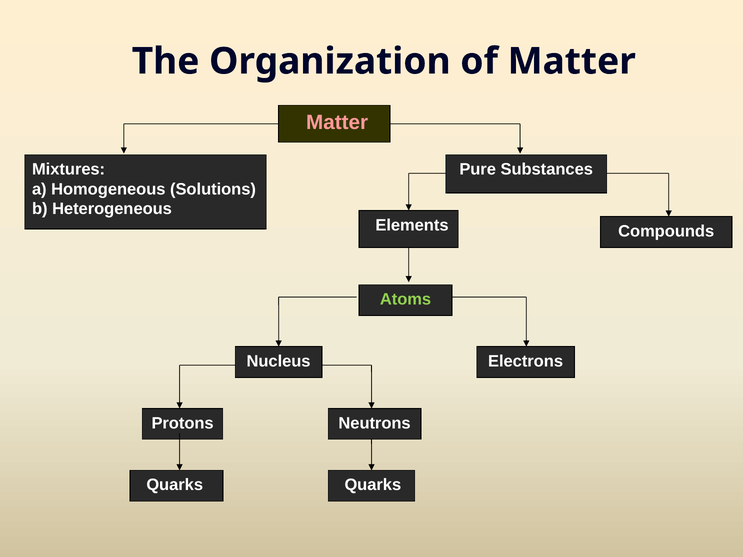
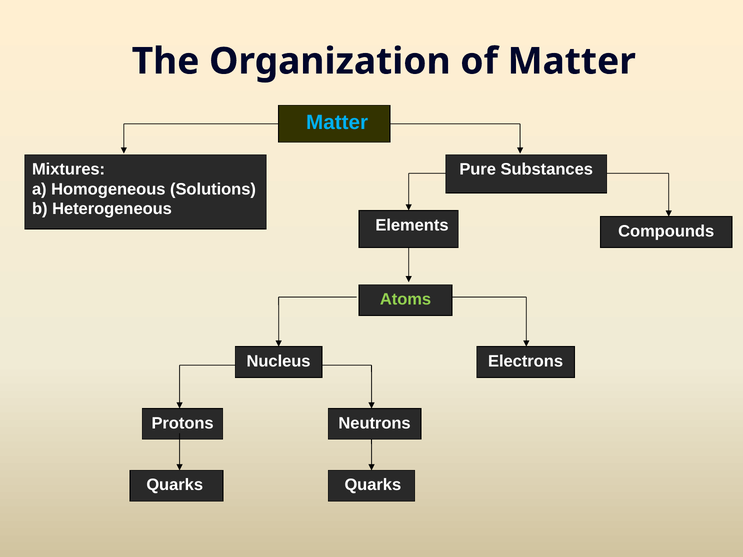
Matter colour: pink -> light blue (337, 123)
